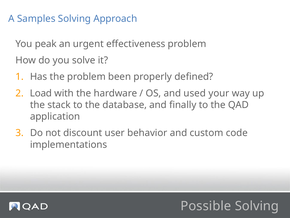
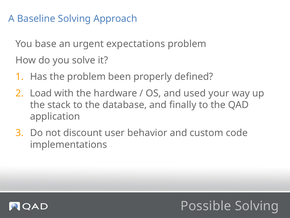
Samples: Samples -> Baseline (36, 19)
peak: peak -> base (46, 44)
effectiveness: effectiveness -> expectations (136, 44)
